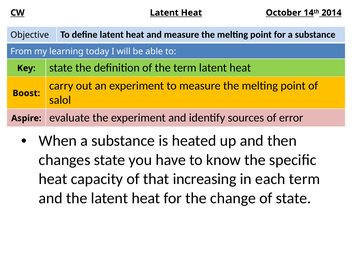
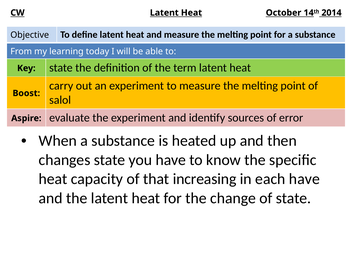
each term: term -> have (304, 179)
